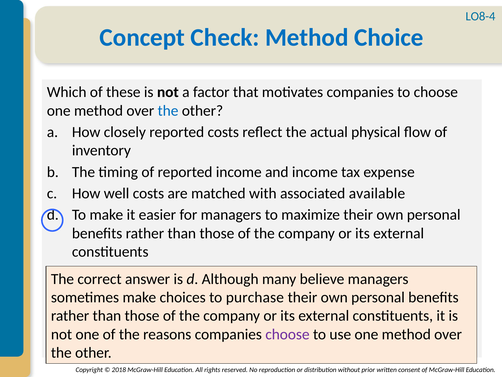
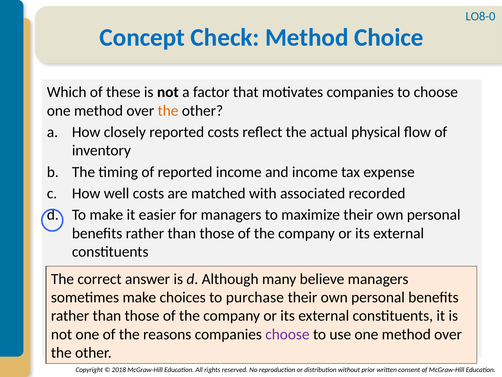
LO8-4: LO8-4 -> LO8-0 (480, 16)
the colour: blue -> orange (168, 110)
available: available -> recorded (377, 193)
